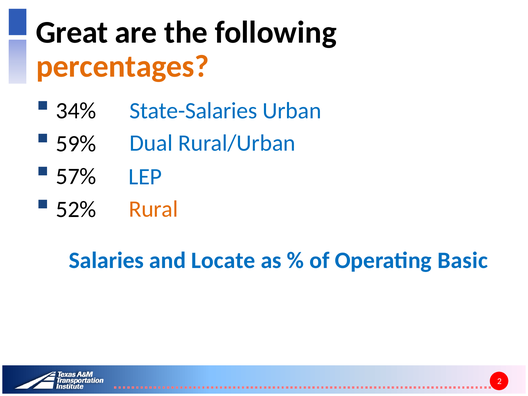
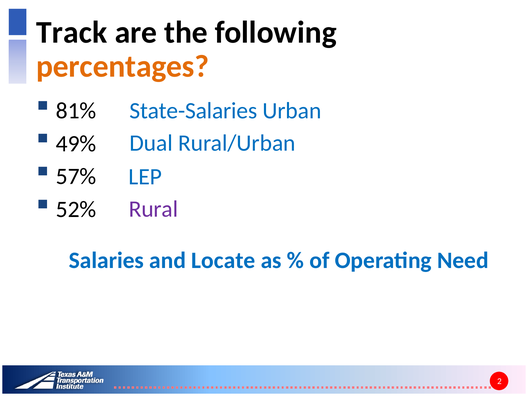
Great: Great -> Track (72, 33)
34%: 34% -> 81% (76, 111)
59%: 59% -> 49% (76, 144)
Rural colour: orange -> purple (153, 209)
Basic: Basic -> Need (463, 260)
